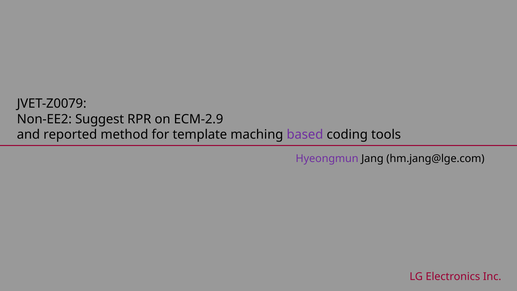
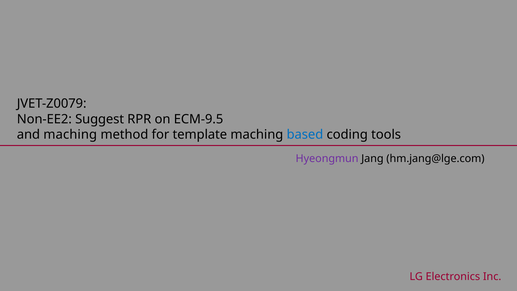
ECM-2.9: ECM-2.9 -> ECM-9.5 (199, 119)
and reported: reported -> maching (70, 135)
based colour: purple -> blue (305, 135)
